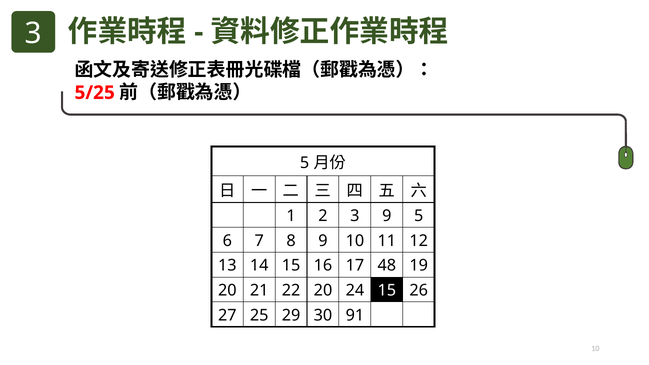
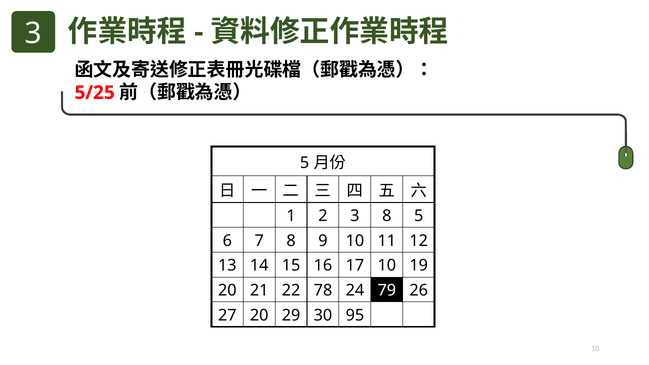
3 9: 9 -> 8 (387, 216)
17 48: 48 -> 10 (387, 266)
22 20: 20 -> 78 (323, 290)
24 15: 15 -> 79 (387, 290)
27 25: 25 -> 20 (259, 315)
91: 91 -> 95 (355, 315)
